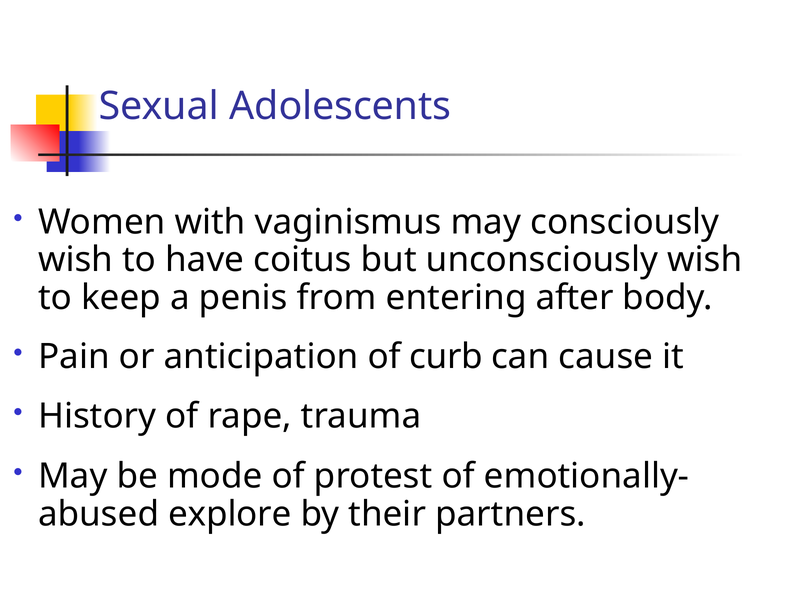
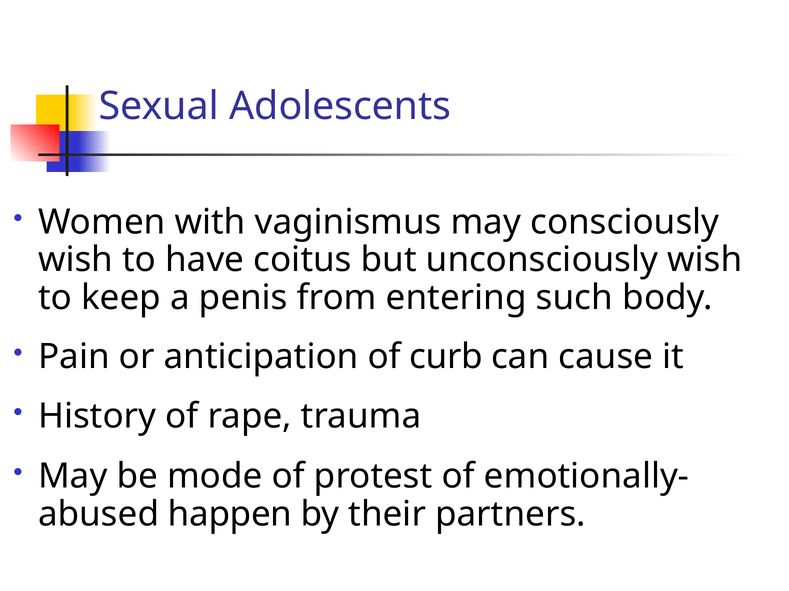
after: after -> such (574, 298)
explore: explore -> happen (230, 515)
